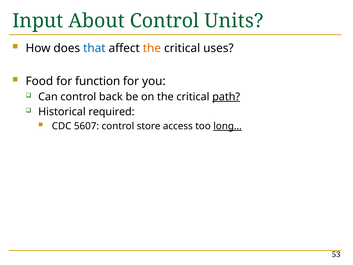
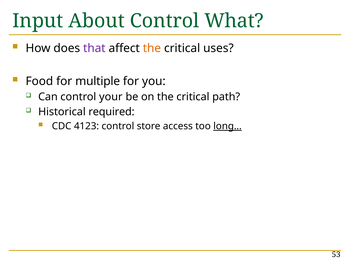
Units: Units -> What (234, 21)
that colour: blue -> purple (94, 48)
function: function -> multiple (98, 81)
back: back -> your (111, 97)
path underline: present -> none (226, 97)
5607: 5607 -> 4123 (86, 126)
